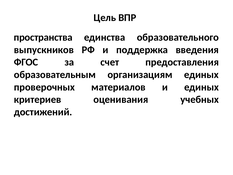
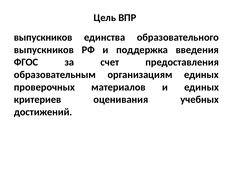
пространства: пространства -> выпускников (43, 37)
